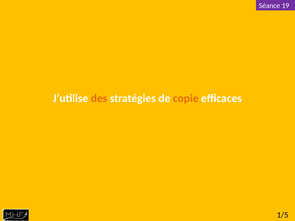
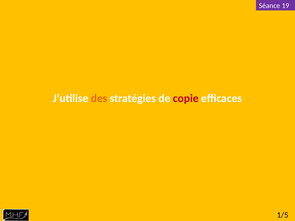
copie colour: orange -> red (186, 98)
